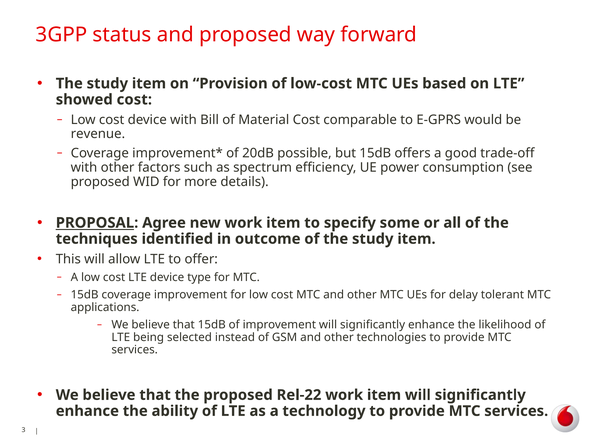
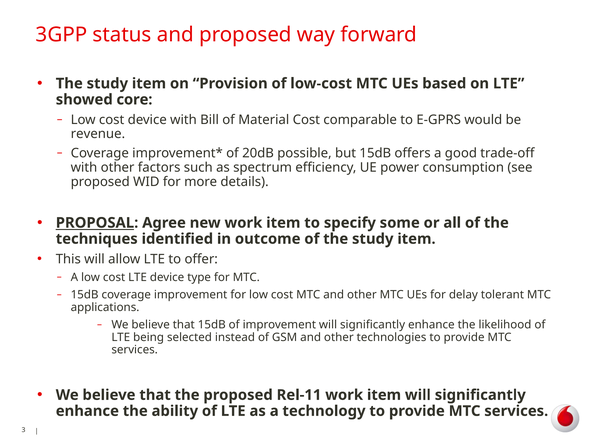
showed cost: cost -> core (134, 99)
Rel-22: Rel-22 -> Rel-11 (299, 395)
